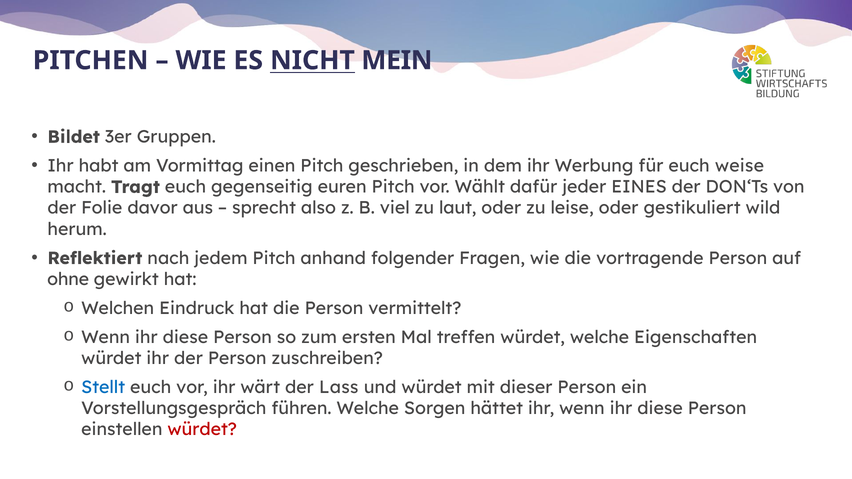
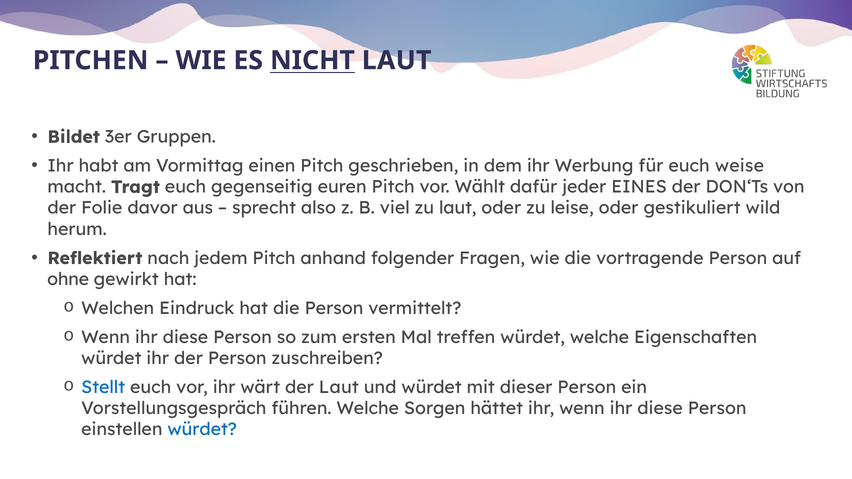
NICHT MEIN: MEIN -> LAUT (397, 60)
der Lass: Lass -> Laut (339, 388)
würdet colour: red -> blue (202, 430)
